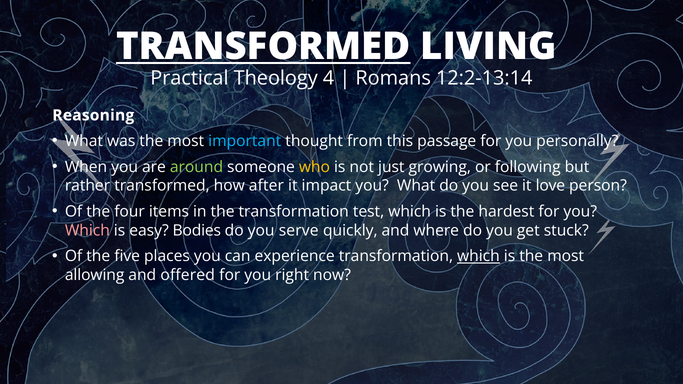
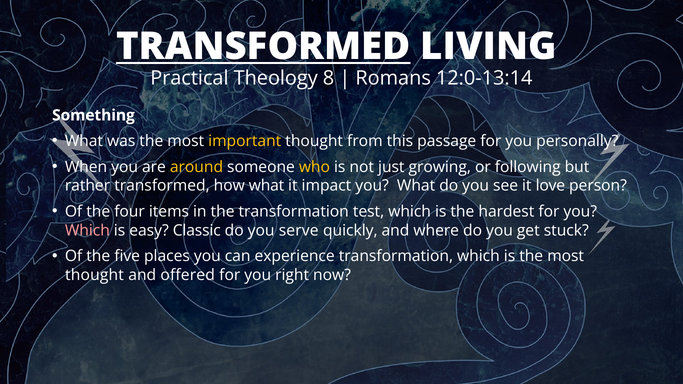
4: 4 -> 8 (329, 78)
12:2-13:14: 12:2-13:14 -> 12:0-13:14 (484, 78)
Reasoning: Reasoning -> Something (93, 115)
important colour: light blue -> yellow (245, 141)
around colour: light green -> yellow (197, 167)
how after: after -> what (267, 186)
Bodies: Bodies -> Classic (197, 231)
which underline: present -> none (478, 256)
allowing: allowing -> thought (94, 275)
